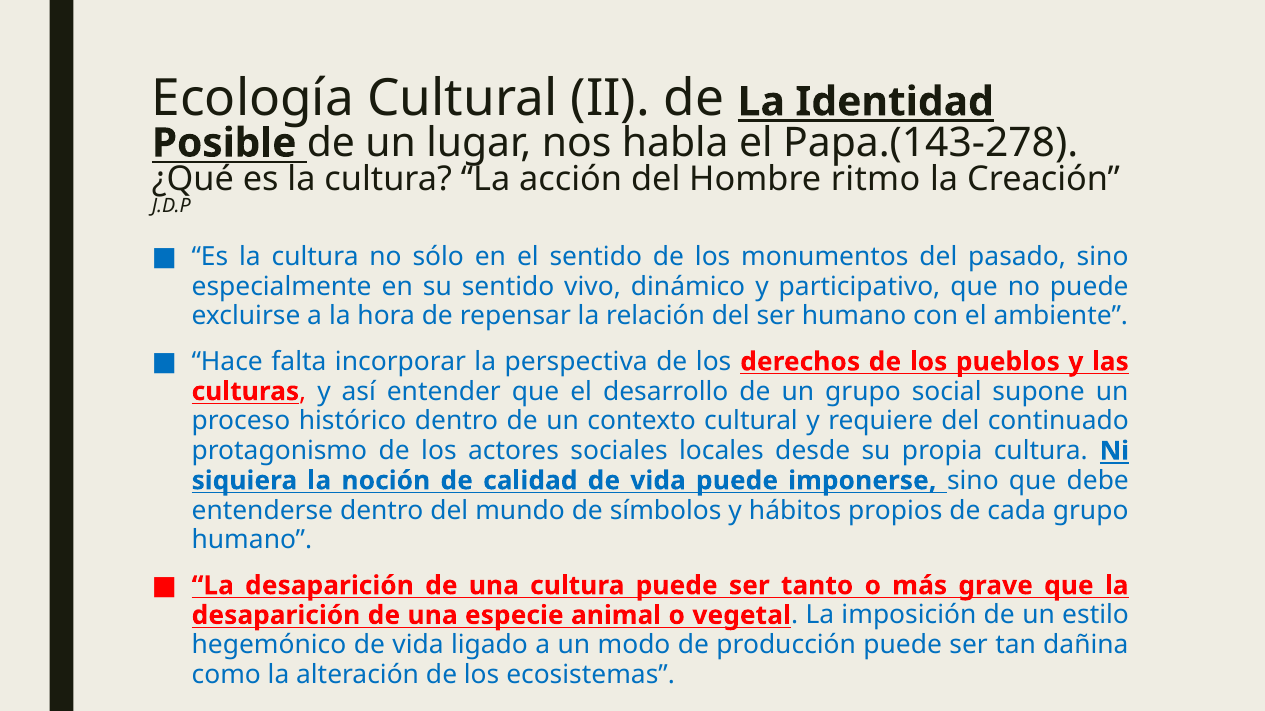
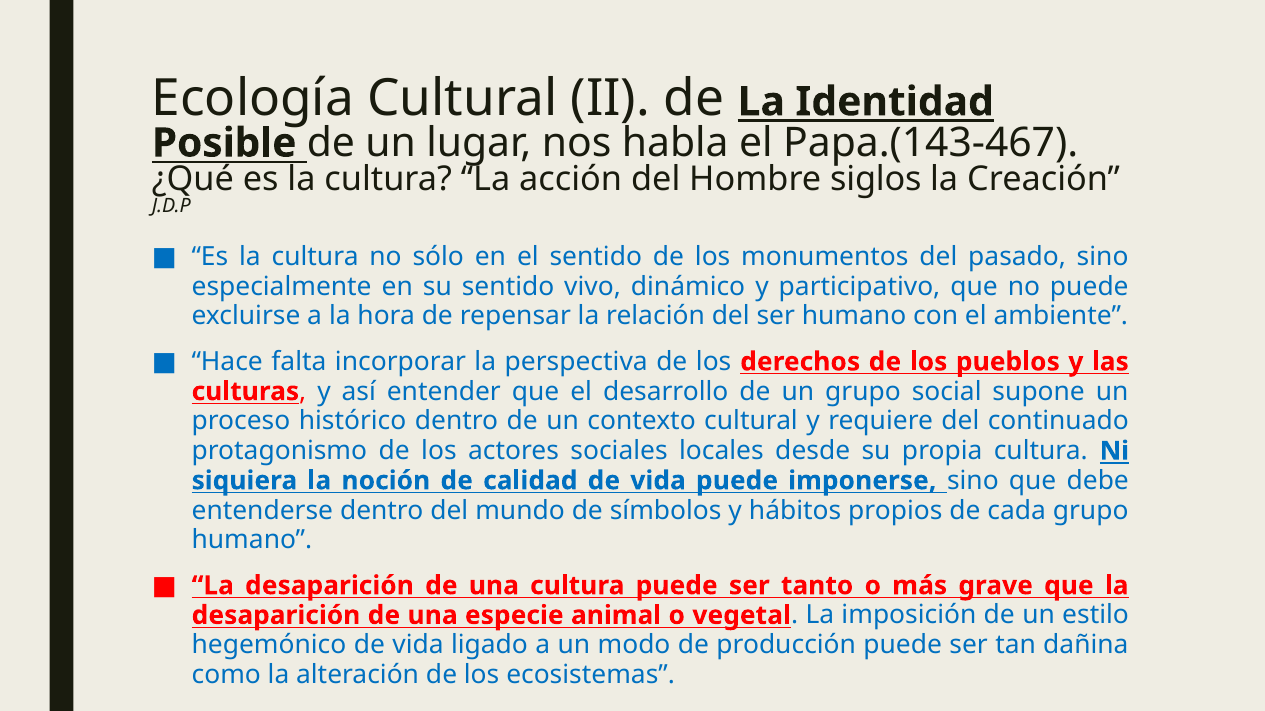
Papa.(143-278: Papa.(143-278 -> Papa.(143-467 (931, 143)
ritmo: ritmo -> siglos (876, 180)
